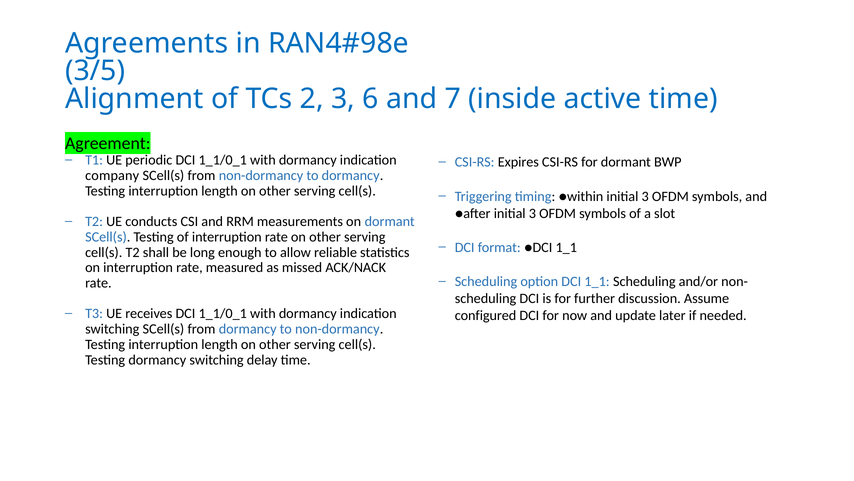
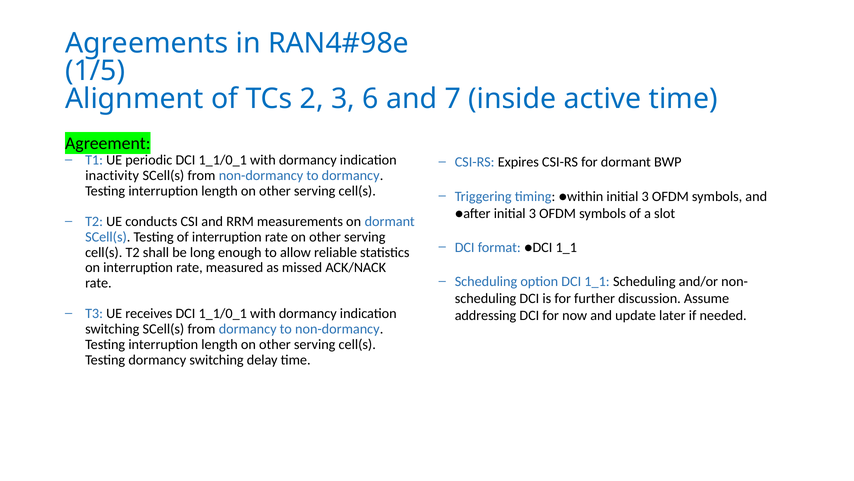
3/5: 3/5 -> 1/5 (95, 71)
company: company -> inactivity (112, 175)
configured: configured -> addressing (486, 315)
